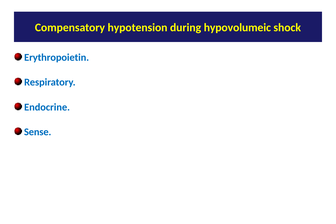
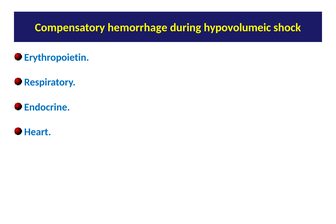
hypotension: hypotension -> hemorrhage (137, 28)
Sense: Sense -> Heart (38, 132)
